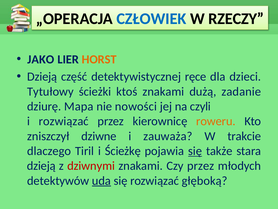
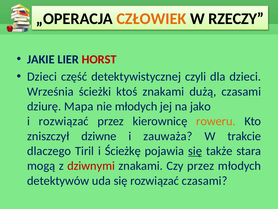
CZŁOWIEK colour: blue -> orange (151, 19)
JAKO: JAKO -> JAKIE (41, 59)
HORST colour: orange -> red (99, 59)
Dzieją: Dzieją -> Dzieci (42, 76)
ręce: ręce -> czyli (196, 76)
Tytułowy: Tytułowy -> Września (50, 91)
dużą zadanie: zadanie -> czasami (241, 91)
nie nowości: nowości -> młodych (136, 106)
czyli: czyli -> jako (200, 106)
dzieją: dzieją -> mogą (41, 165)
uda underline: present -> none (101, 180)
rozwiązać głęboką: głęboką -> czasami (205, 180)
